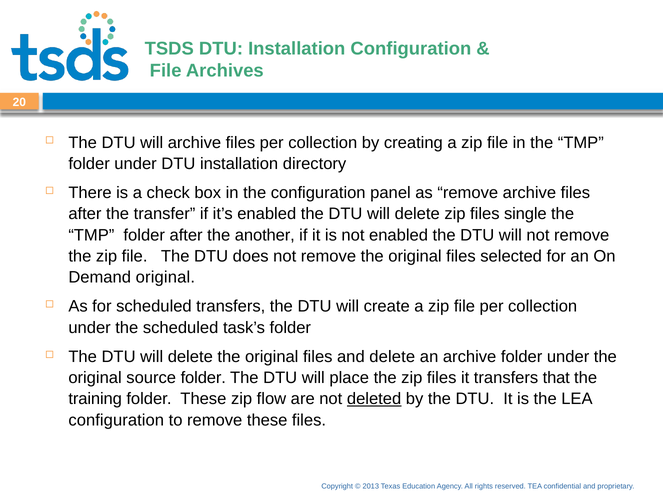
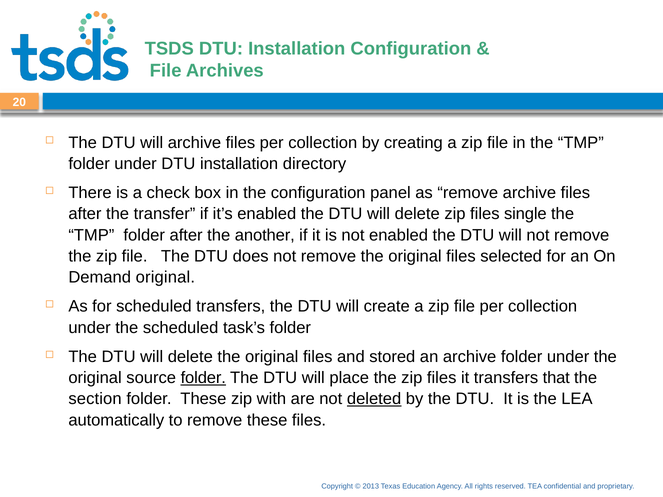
and delete: delete -> stored (392, 357)
folder underline: none -> present (203, 378)
training: training -> section (95, 399)
flow: flow -> with (271, 399)
configuration: configuration -> automatically (116, 420)
